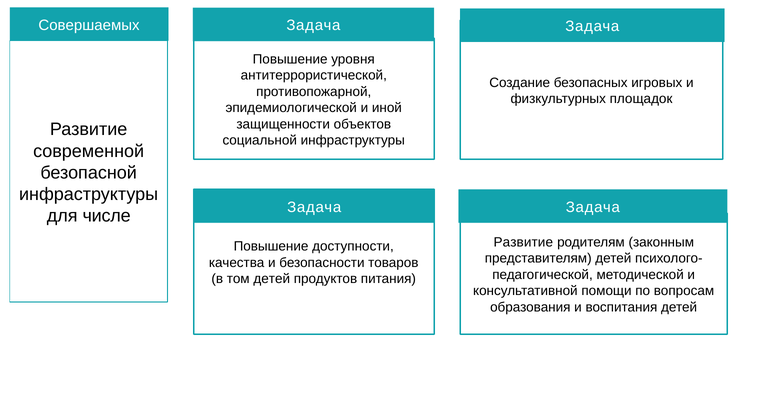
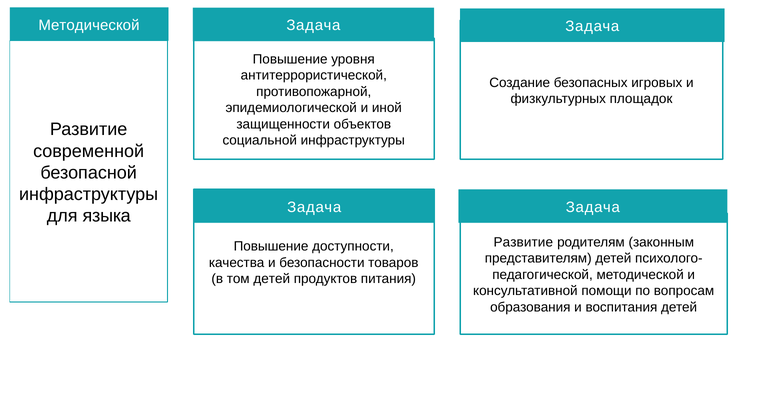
Совершаемых: Совершаемых -> Методической (89, 25)
числе: числе -> языка (107, 216)
